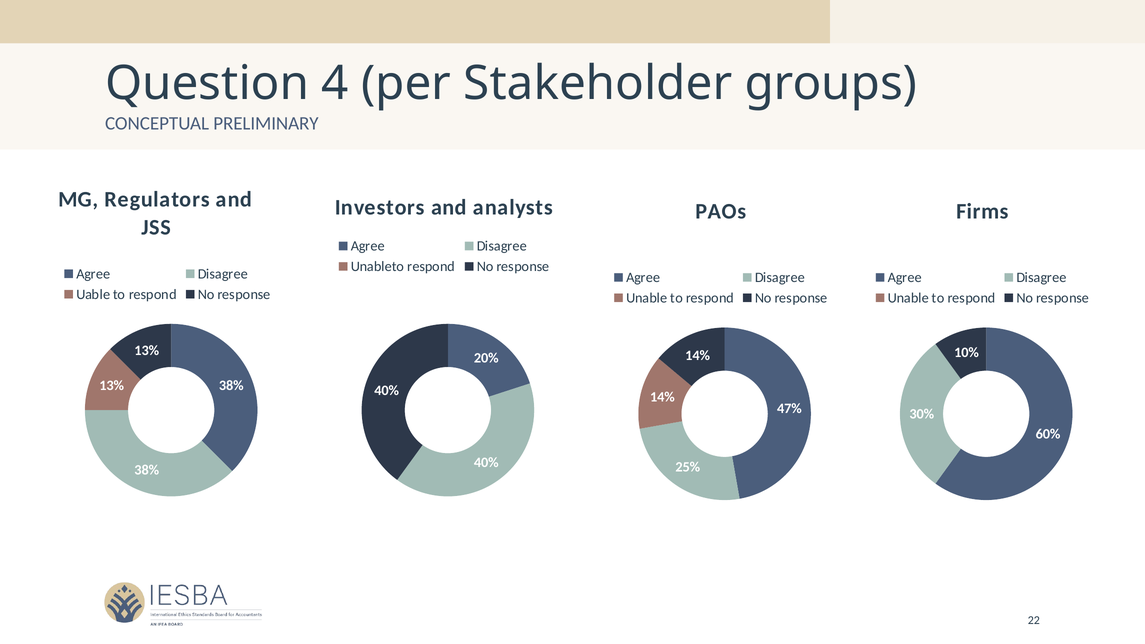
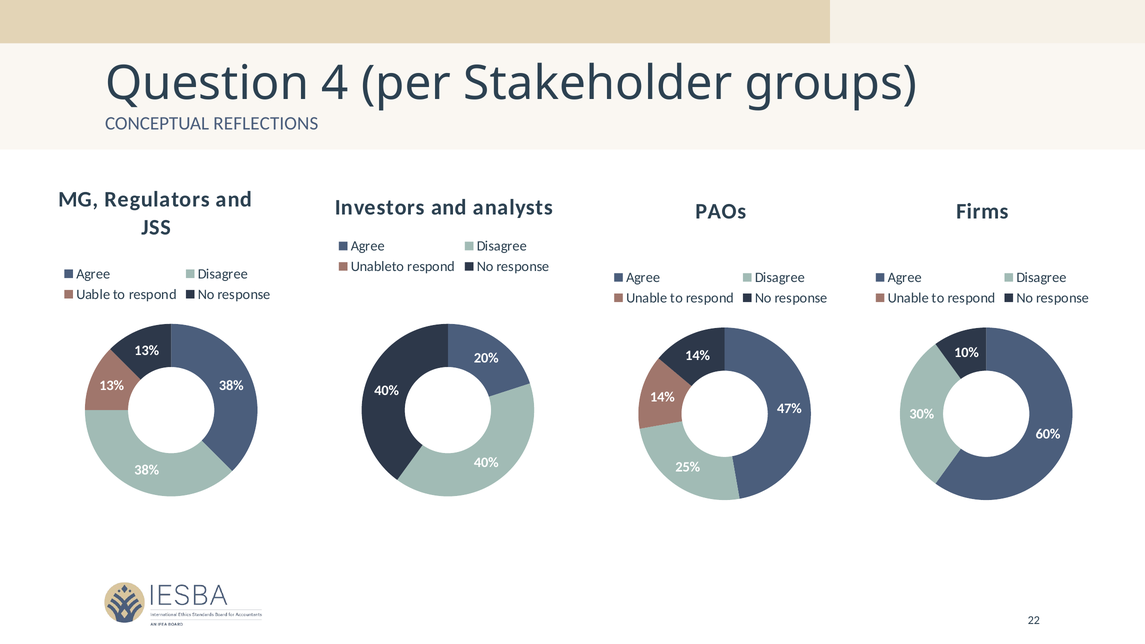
PRELIMINARY: PRELIMINARY -> REFLECTIONS (266, 124)
